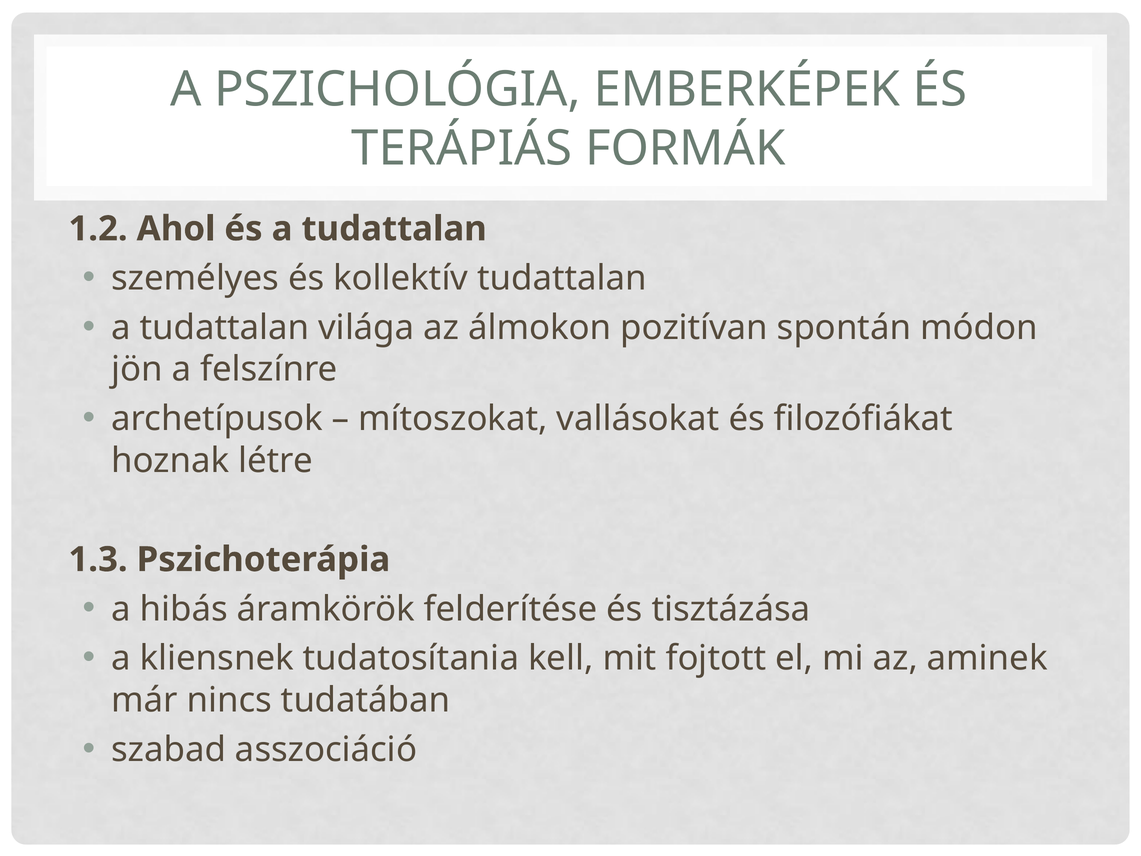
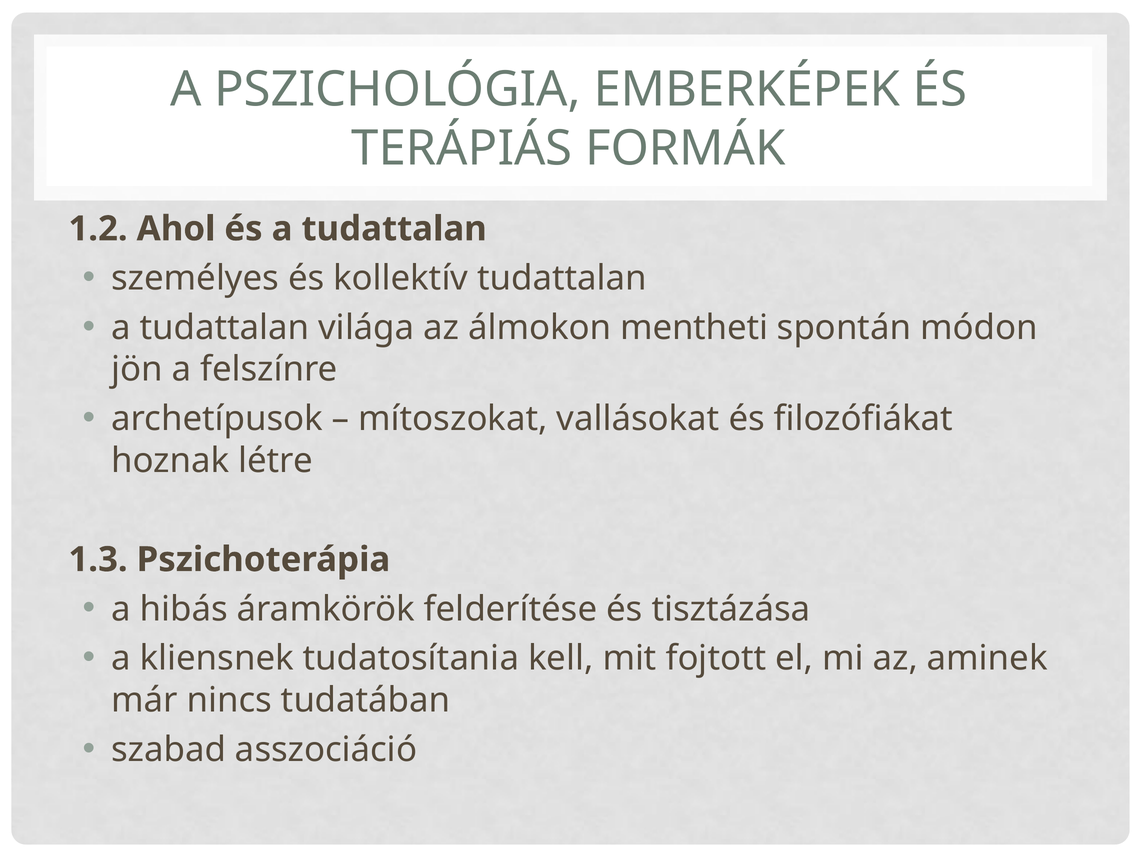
pozitívan: pozitívan -> mentheti (694, 328)
